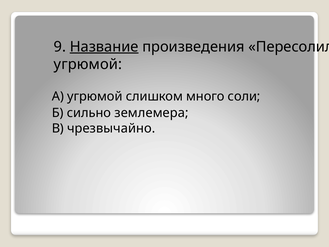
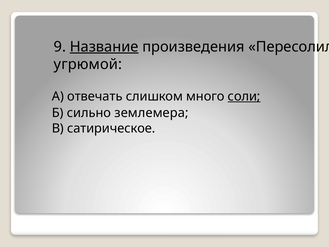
А угрюмой: угрюмой -> отвечать (95, 96)
соли underline: none -> present (244, 96)
чрезвычайно: чрезвычайно -> сатирическое (111, 128)
